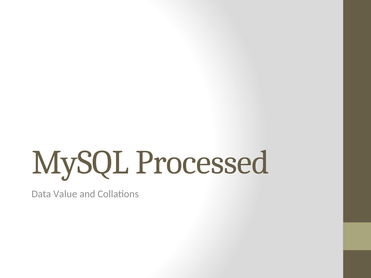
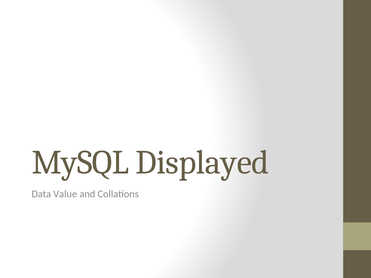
Processed: Processed -> Displayed (202, 163)
